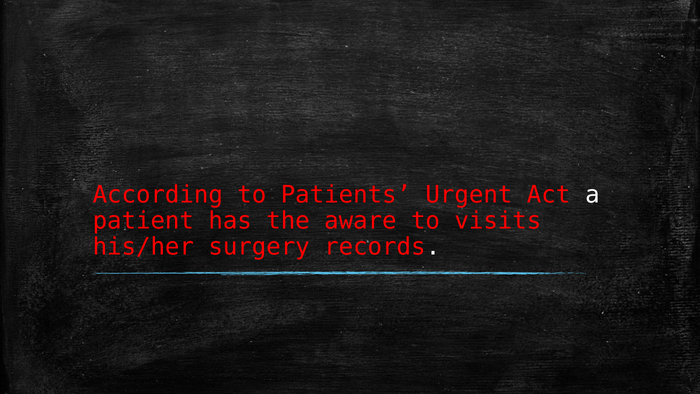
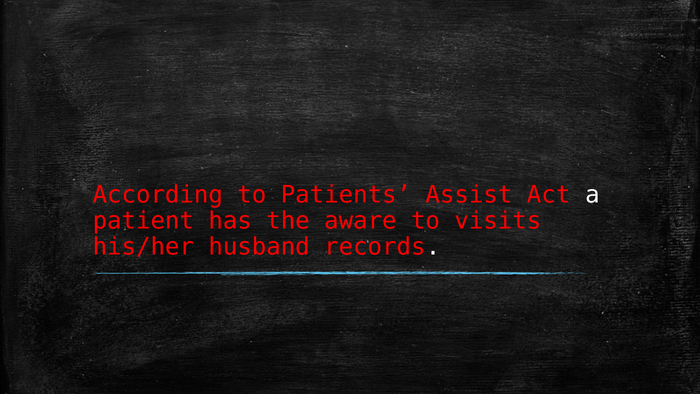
Urgent: Urgent -> Assist (469, 195)
surgery: surgery -> husband (259, 247)
